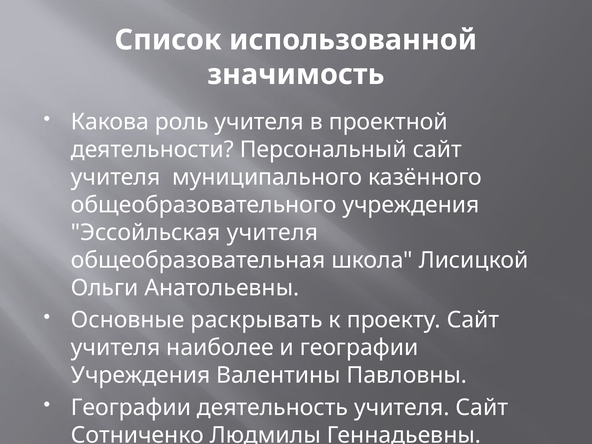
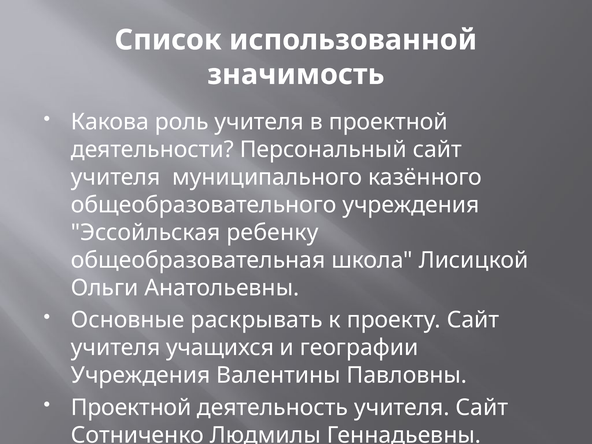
Эссойльская учителя: учителя -> ребенку (272, 233)
наиболее: наиболее -> учащихся (220, 348)
Географии: Географии -> Проектной (131, 408)
